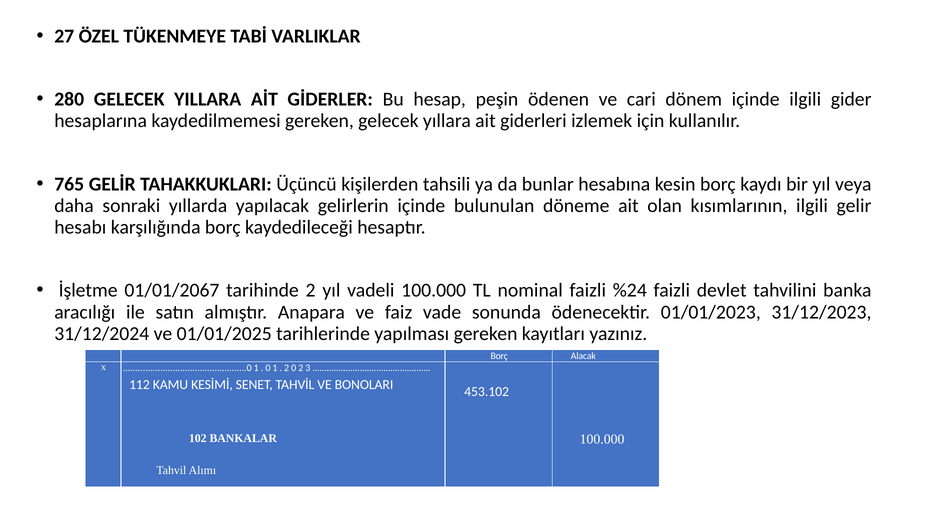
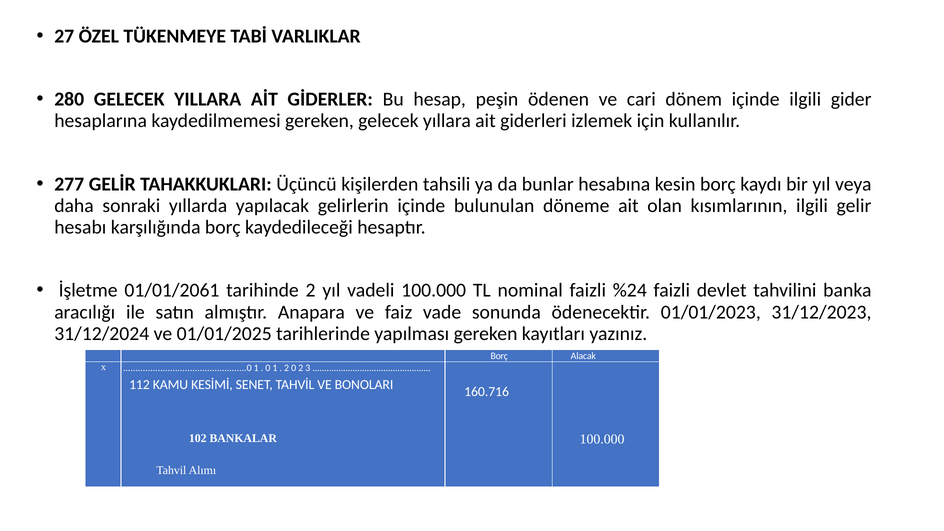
765: 765 -> 277 (69, 184)
01/01/2067: 01/01/2067 -> 01/01/2061 (172, 290)
453.102: 453.102 -> 160.716 (487, 392)
